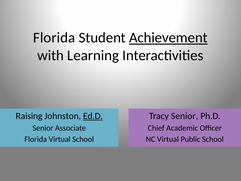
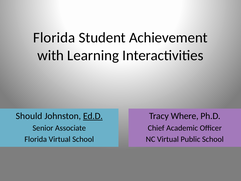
Achievement underline: present -> none (168, 38)
Tracy Senior: Senior -> Where (185, 116)
Raising: Raising -> Should (29, 116)
